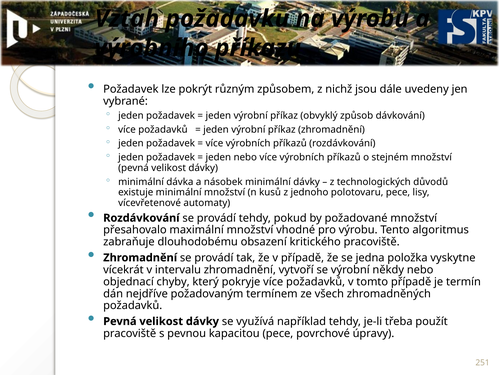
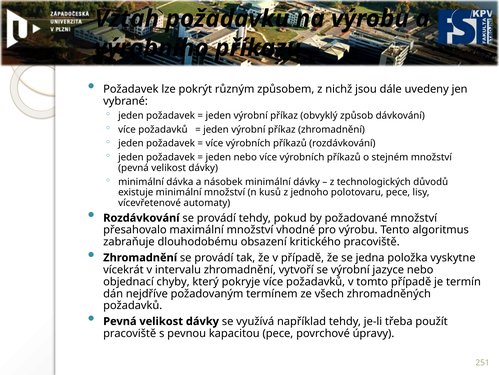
někdy: někdy -> jazyce (388, 269)
